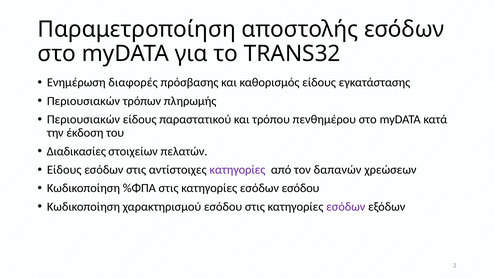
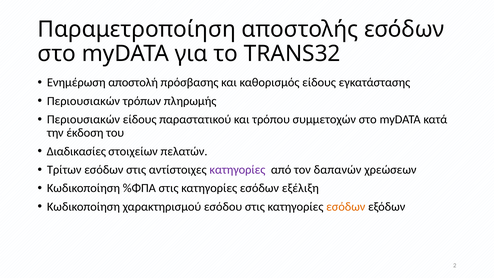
διαφορές: διαφορές -> αποστολή (133, 82)
πενθημέρου: πενθημέρου -> συμμετοχών (324, 119)
Είδους: Είδους -> Τρίτων (64, 170)
εσόδων εσόδου: εσόδου -> εξέλιξη (300, 188)
εσόδων colour: purple -> orange (346, 207)
